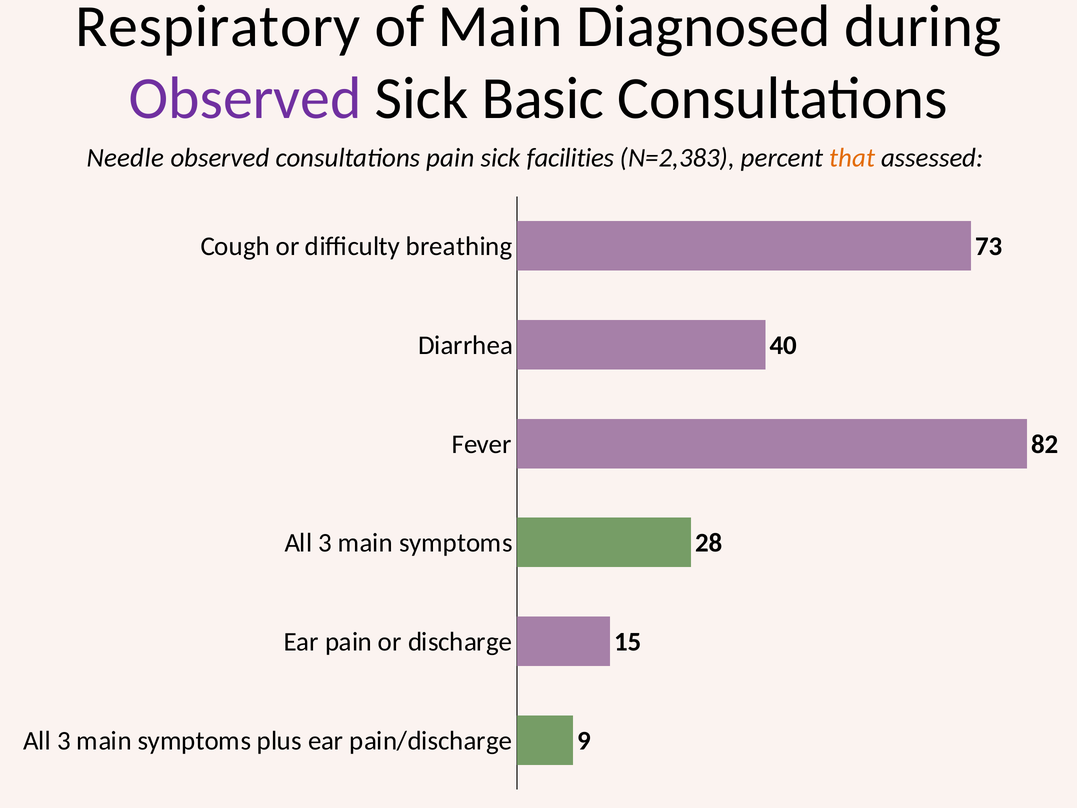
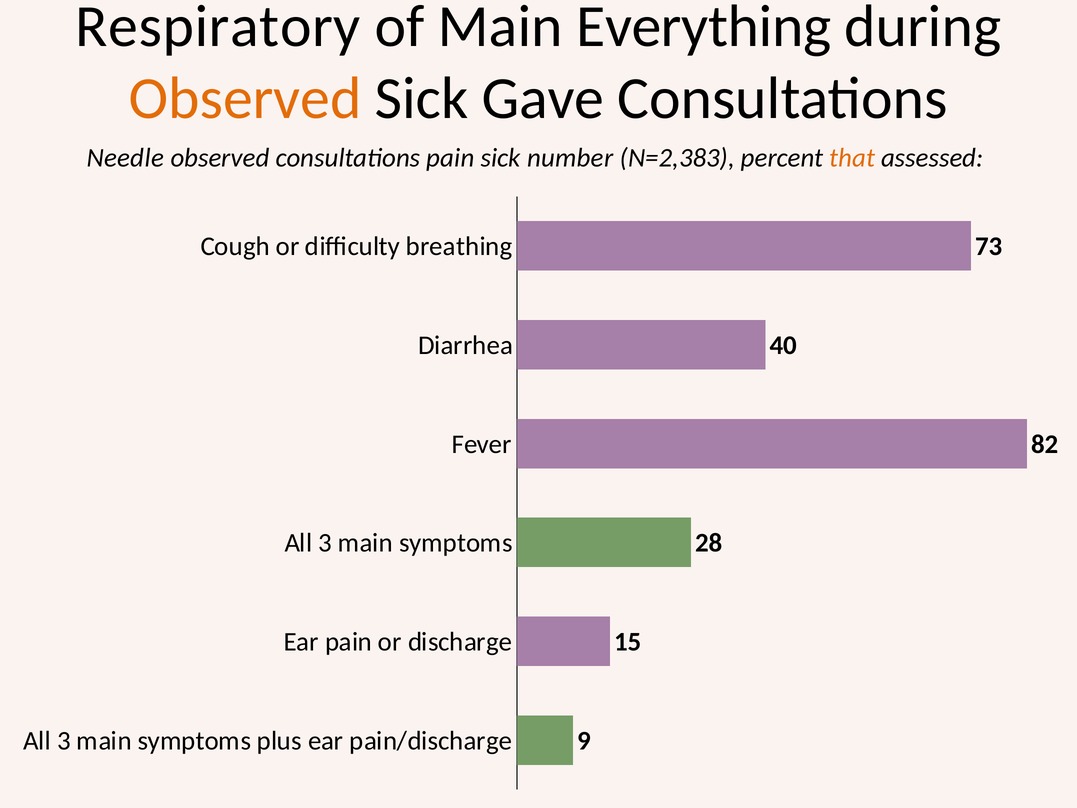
Diagnosed: Diagnosed -> Everything (704, 27)
Observed colour: purple -> orange (245, 98)
Basic: Basic -> Gave (543, 98)
facilities: facilities -> number (570, 158)
